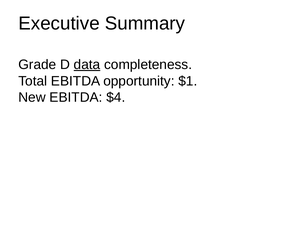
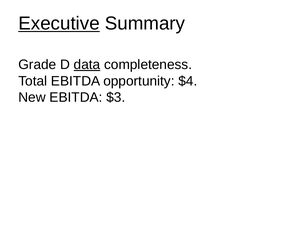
Executive underline: none -> present (59, 23)
$1: $1 -> $4 (188, 81)
$4: $4 -> $3 (116, 97)
